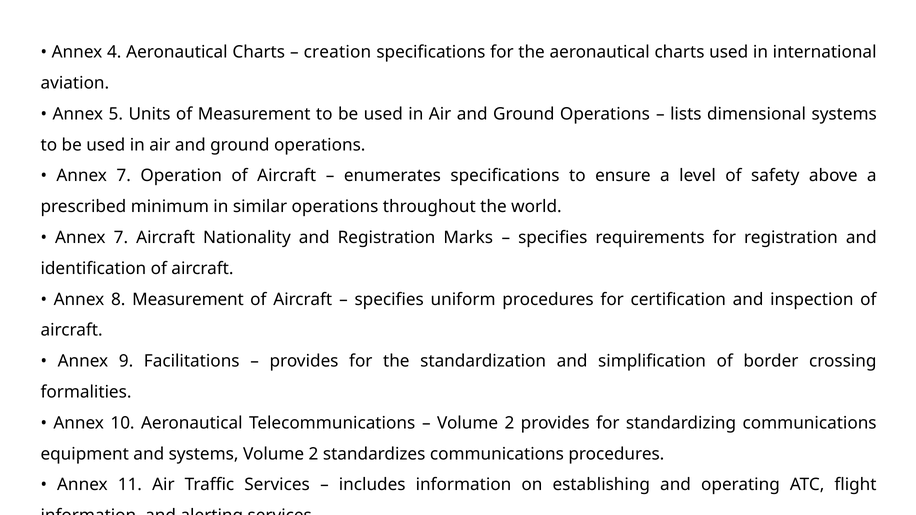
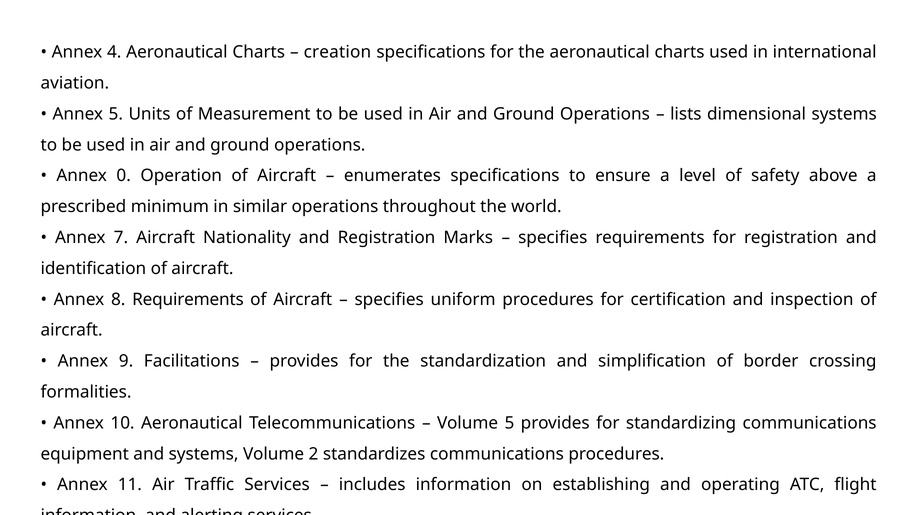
7: 7 -> 0 (124, 176)
8 Measurement: Measurement -> Requirements (188, 300)
2: 2 -> 5 (509, 423)
